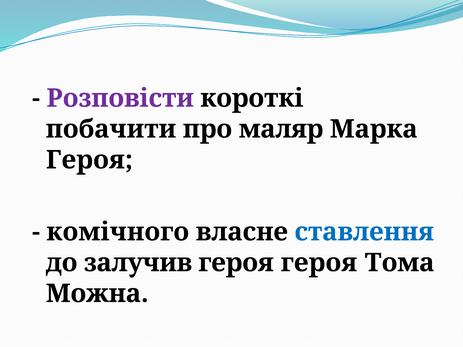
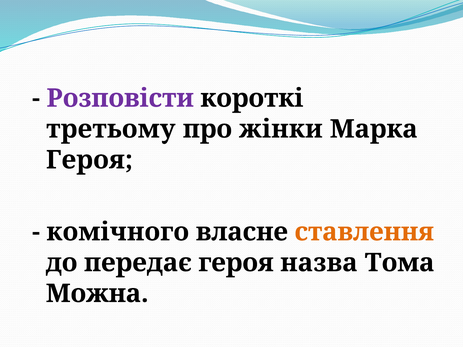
побачити: побачити -> третьому (111, 129)
маляр: маляр -> жінки (281, 129)
ставлення colour: blue -> orange (364, 232)
залучив: залучив -> передає (138, 263)
героя героя: героя -> назва (319, 263)
